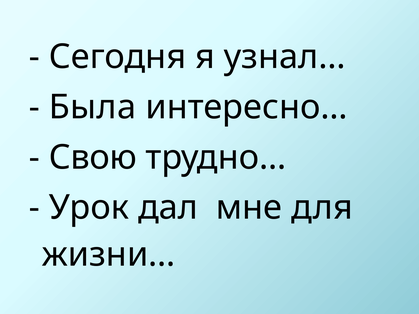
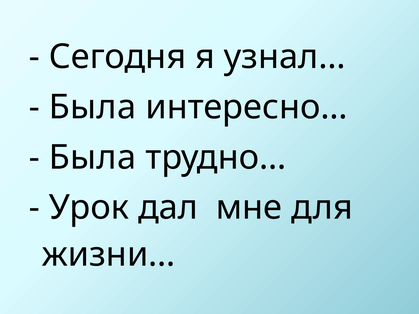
Свою: Свою -> Была (92, 158)
